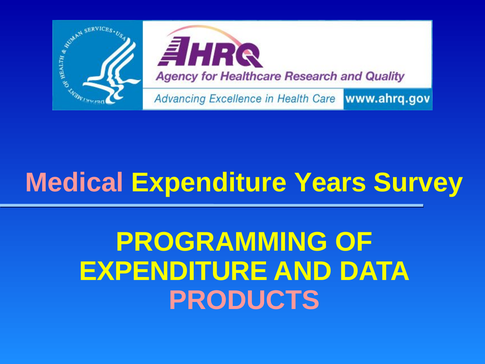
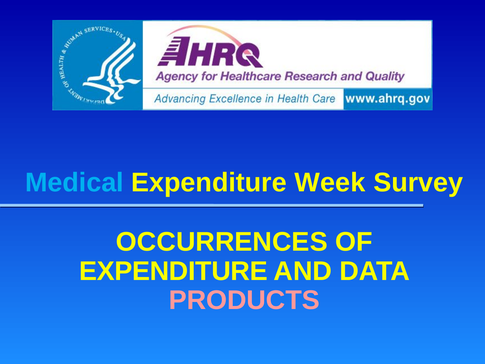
Medical colour: pink -> light blue (74, 182)
Years: Years -> Week (330, 182)
PROGRAMMING: PROGRAMMING -> OCCURRENCES (222, 242)
